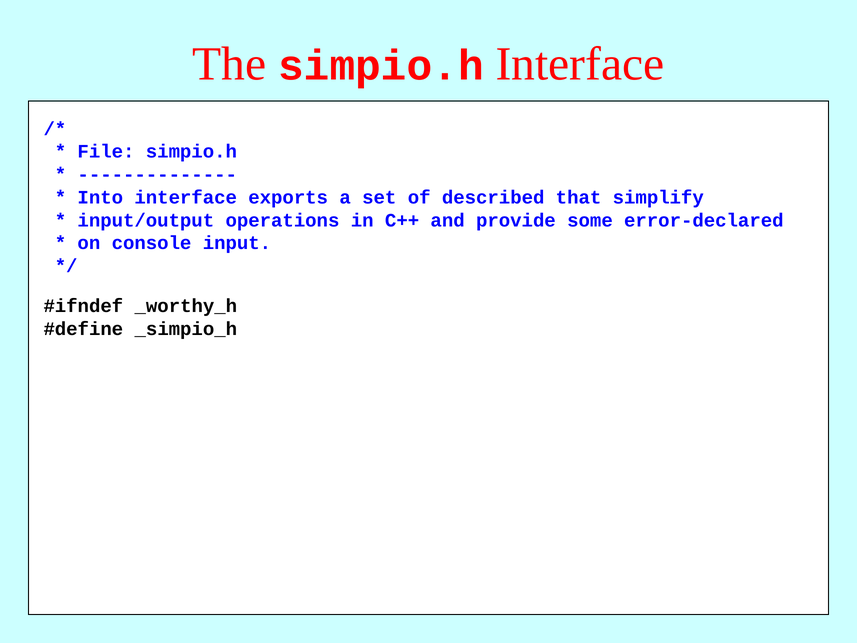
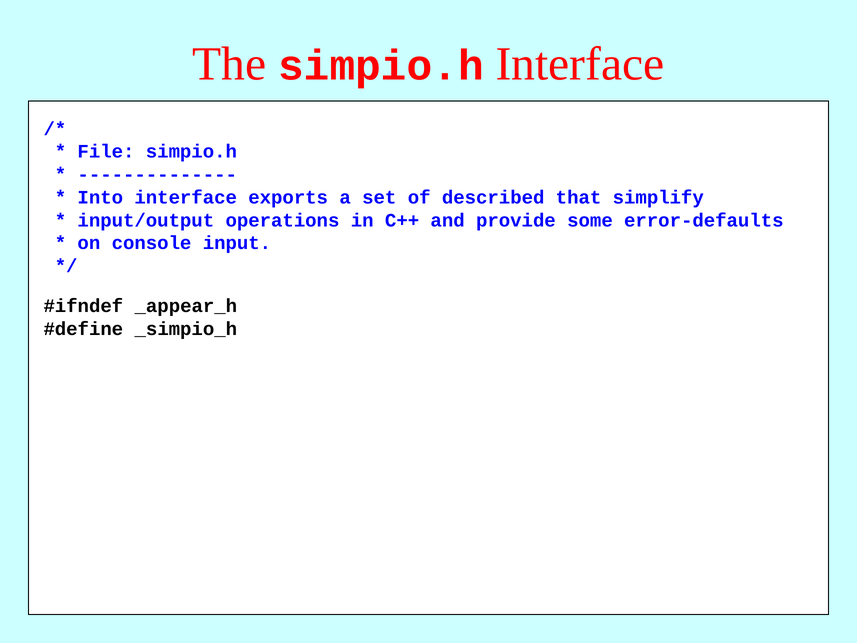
error-declared: error-declared -> error-defaults (704, 220)
_worthy_h: _worthy_h -> _appear_h (186, 306)
